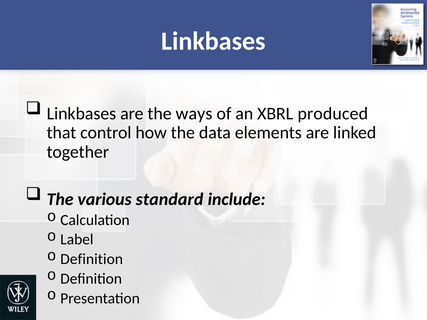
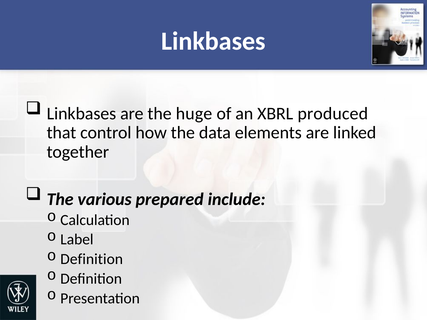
ways: ways -> huge (194, 114)
standard: standard -> prepared (170, 199)
